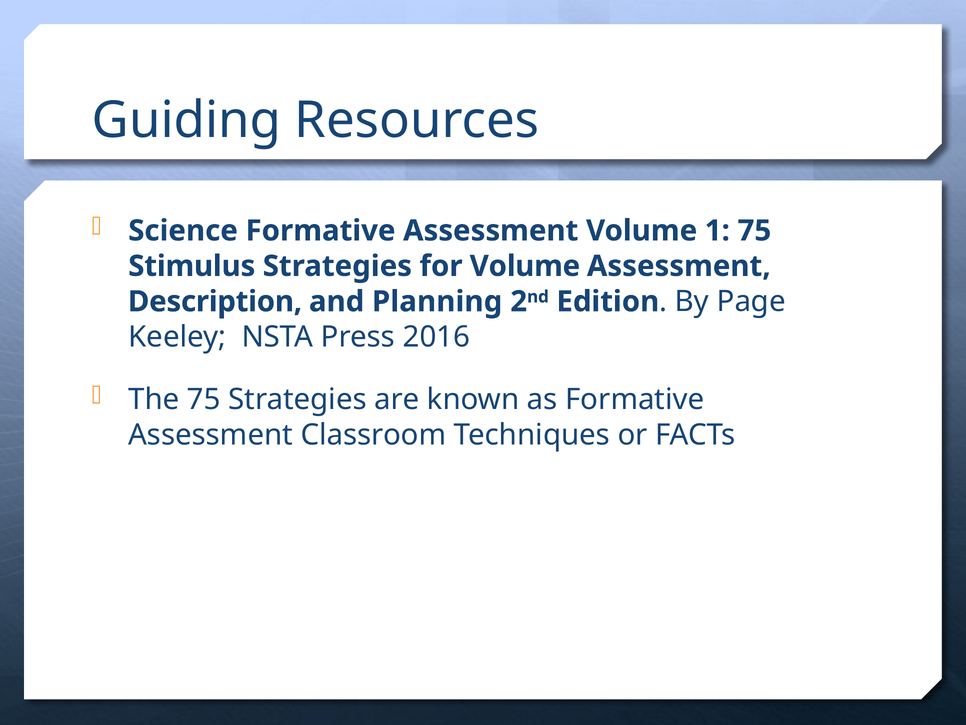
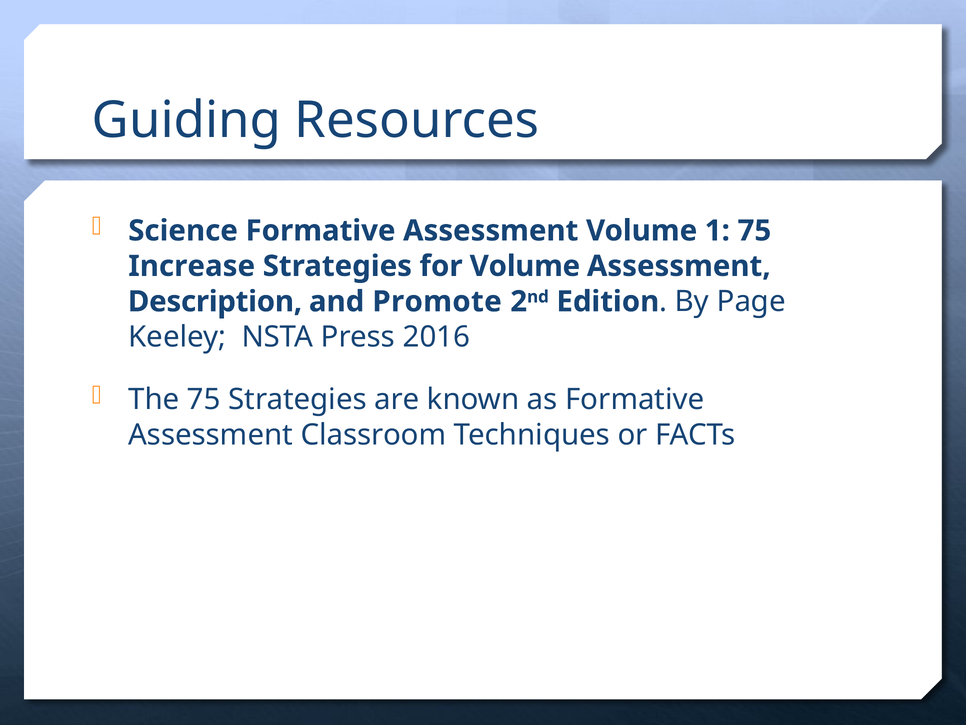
Stimulus: Stimulus -> Increase (192, 266)
Planning: Planning -> Promote (437, 301)
